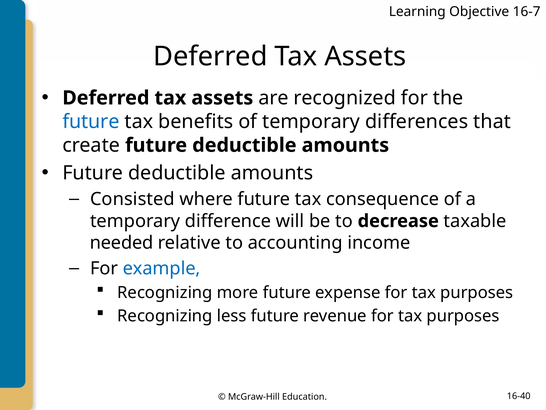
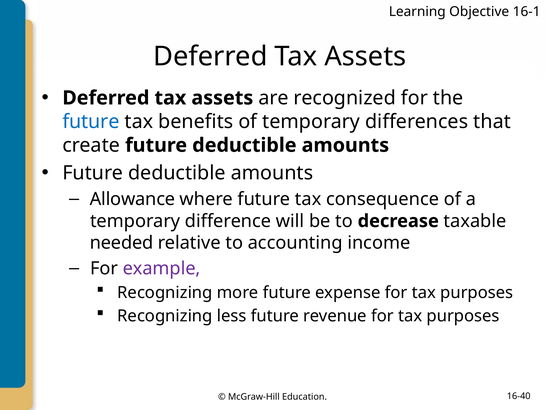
16-7: 16-7 -> 16-1 (527, 12)
Consisted: Consisted -> Allowance (133, 199)
example colour: blue -> purple (162, 268)
